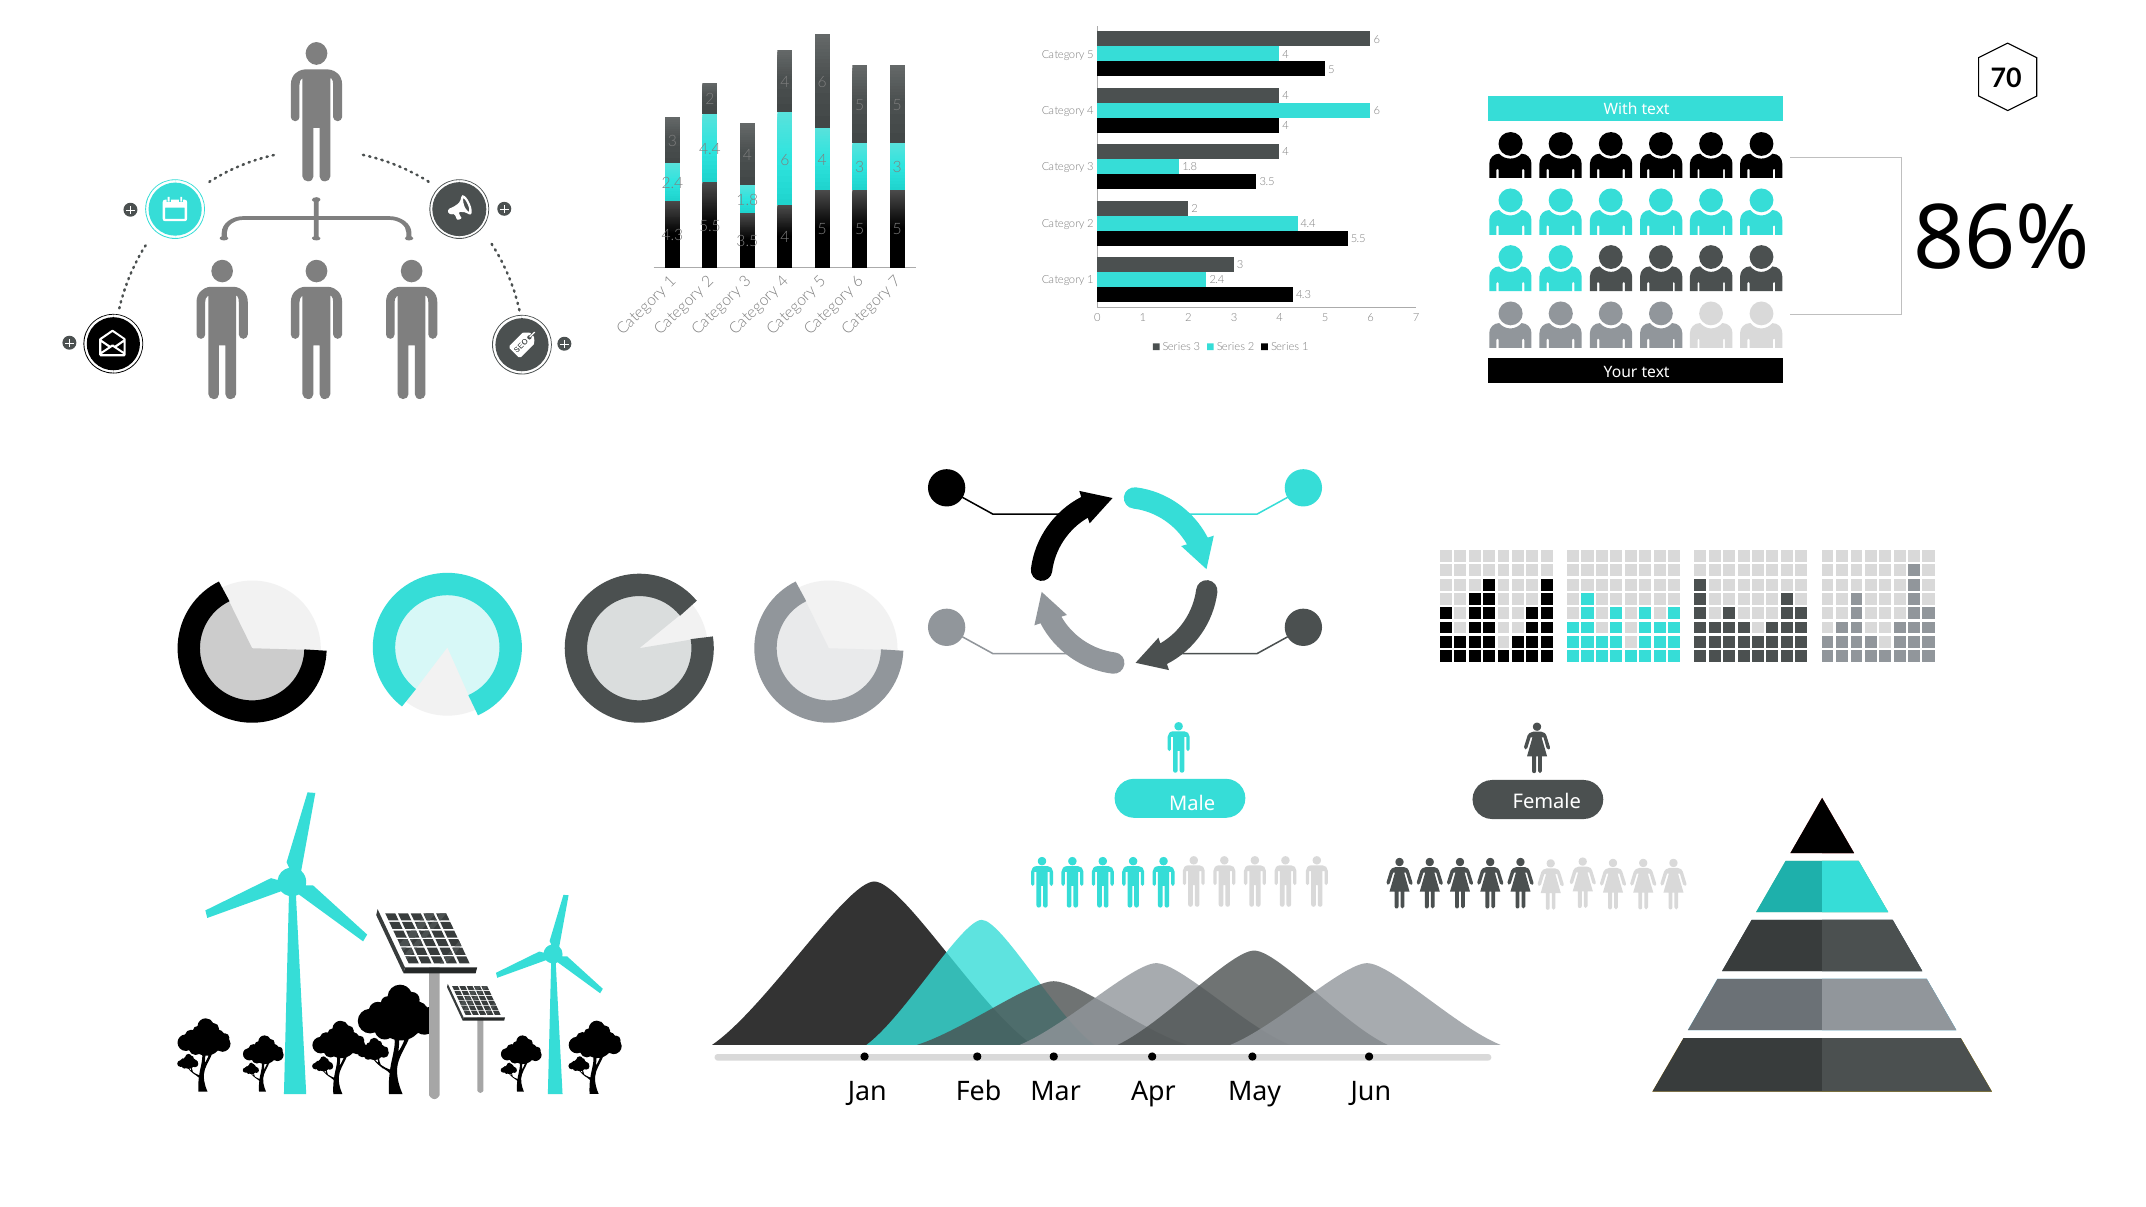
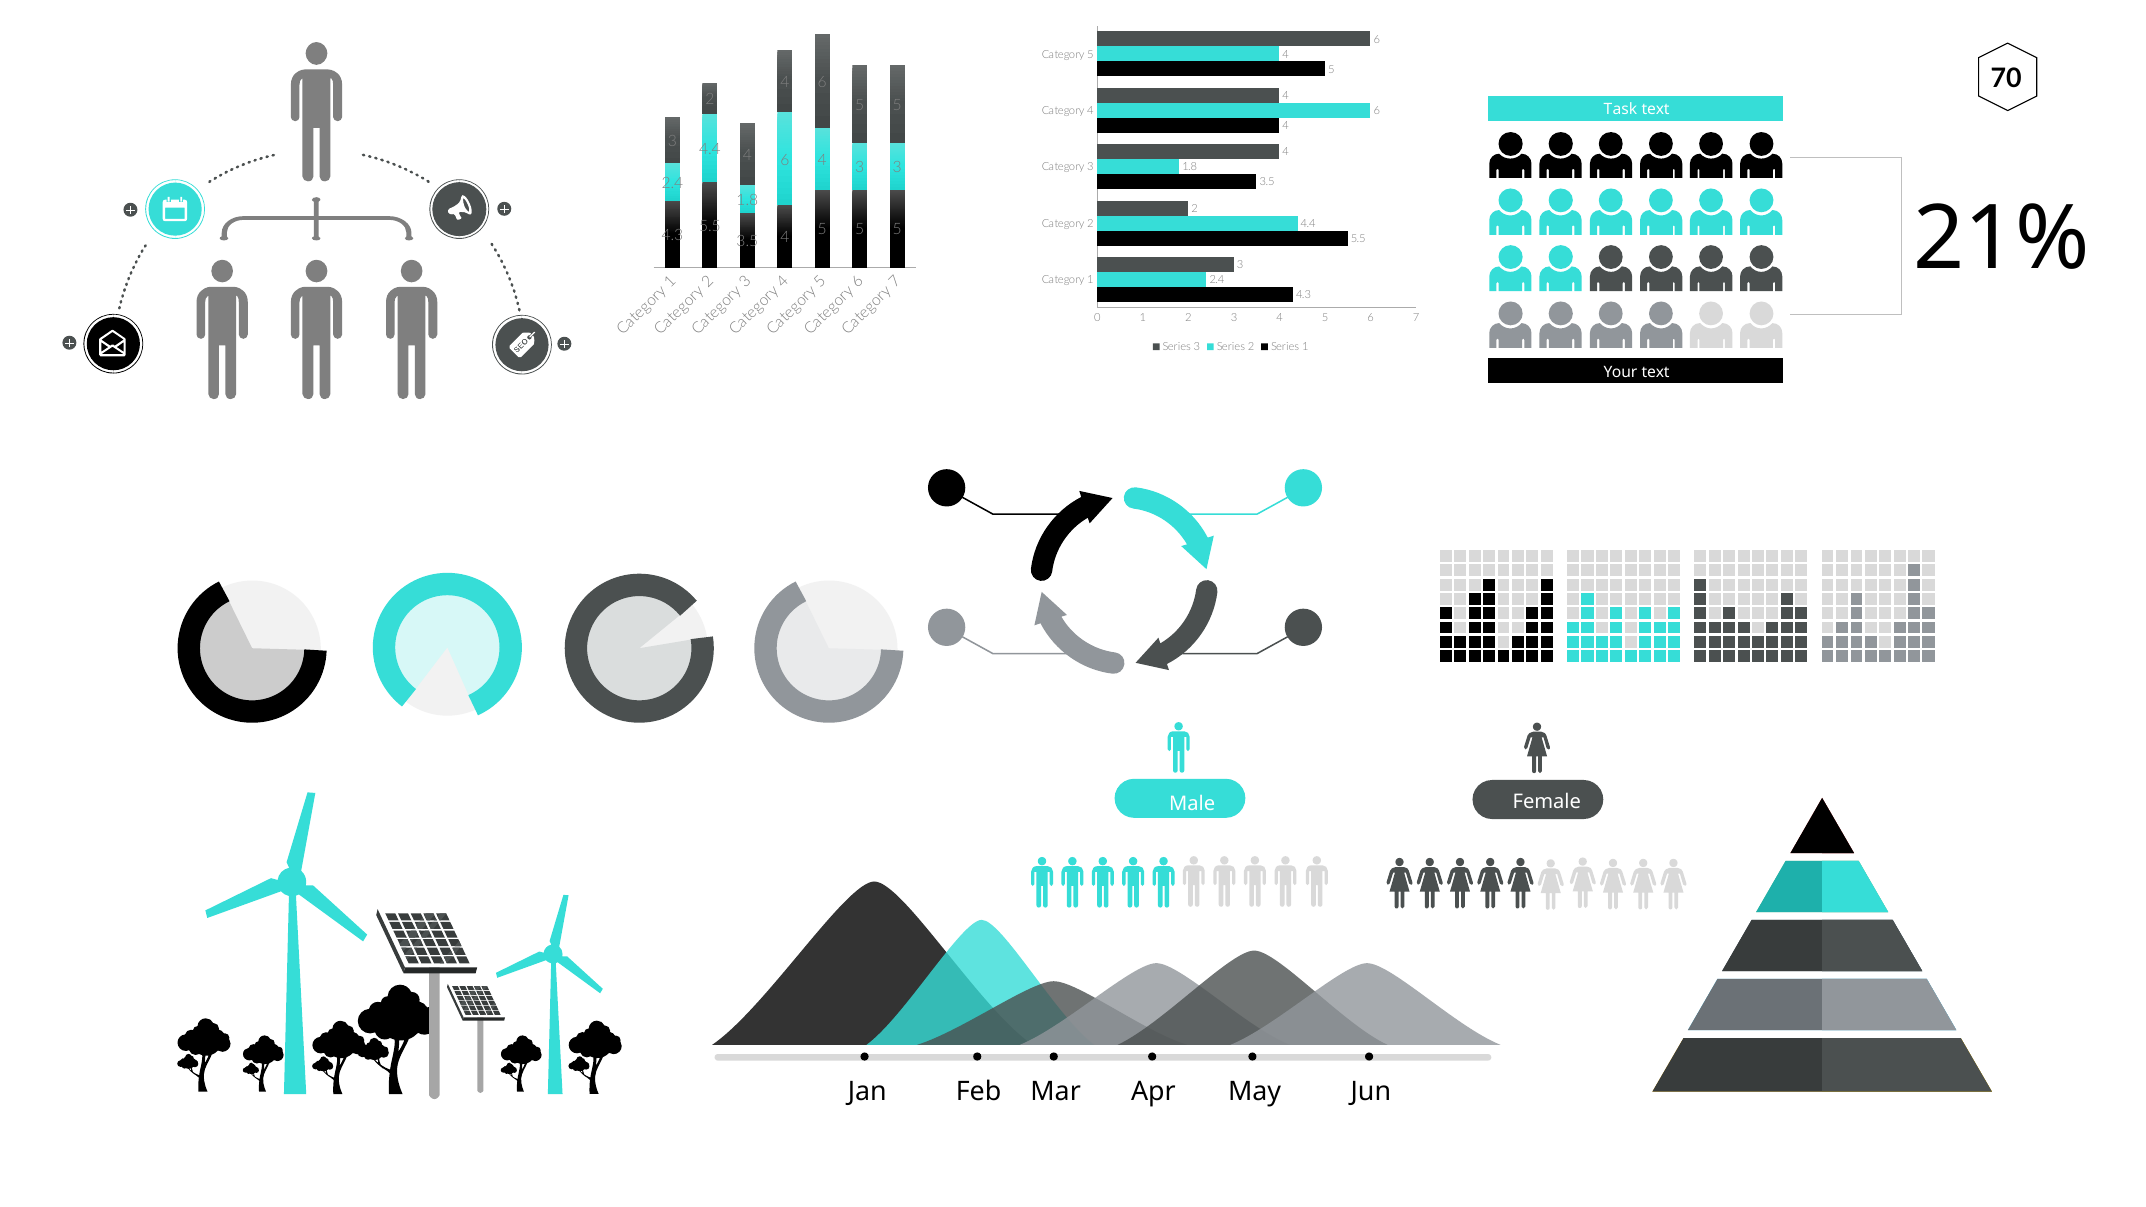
With: With -> Task (1621, 110)
86%: 86% -> 21% (2002, 239)
